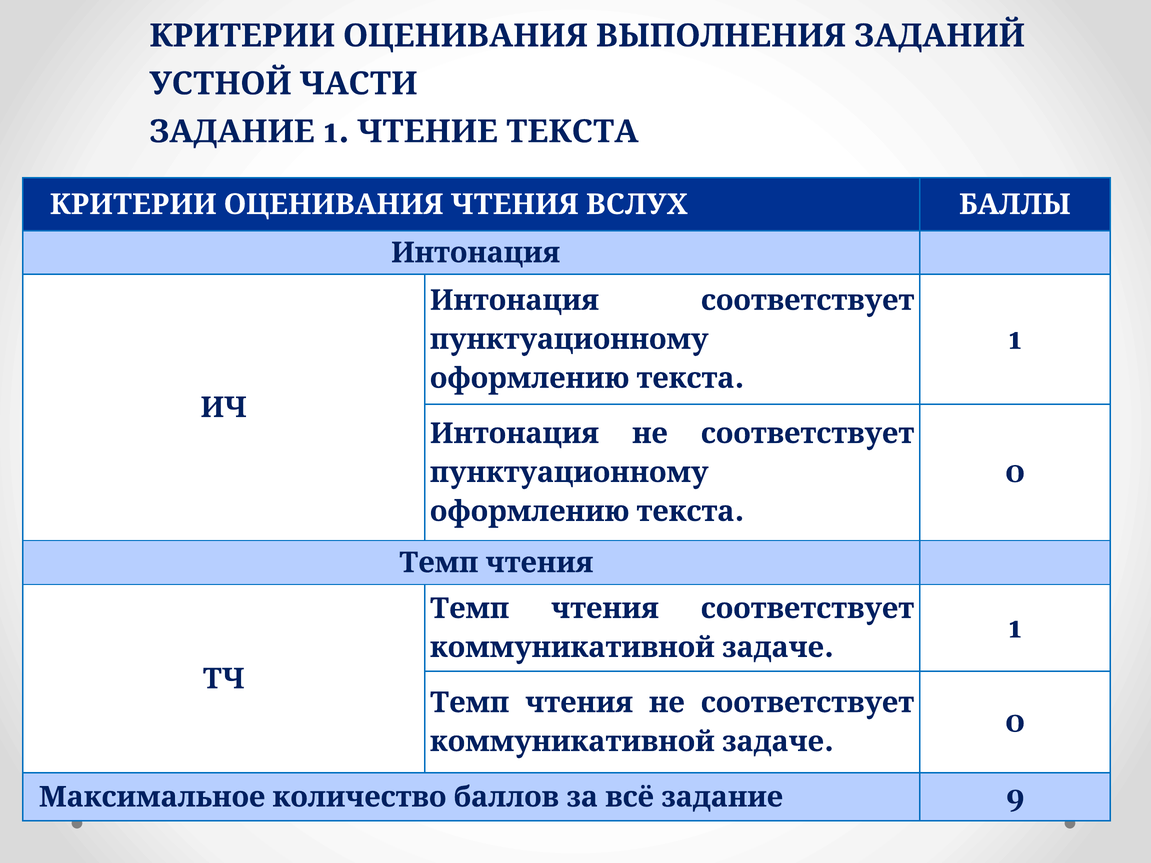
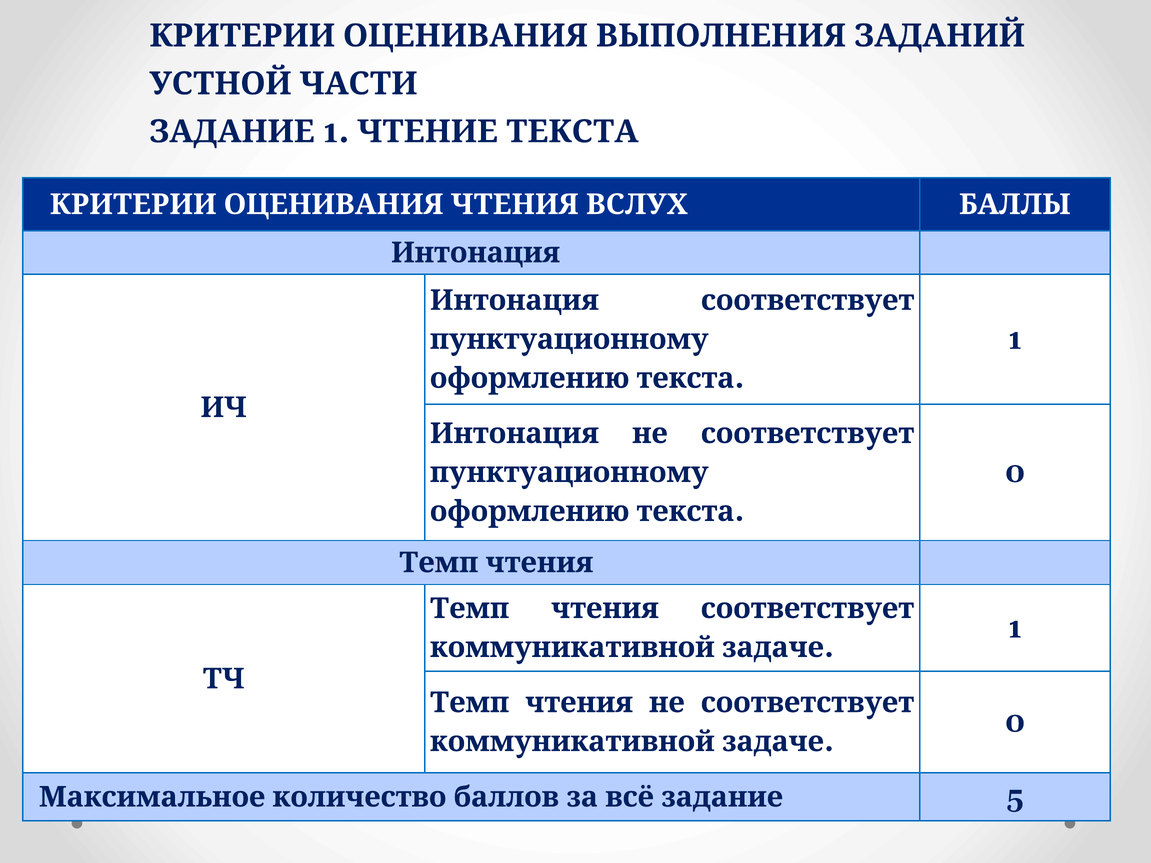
9: 9 -> 5 (1015, 797)
